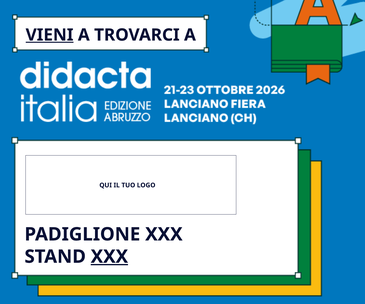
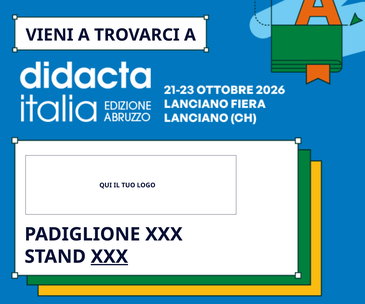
VIENI underline: present -> none (50, 35)
